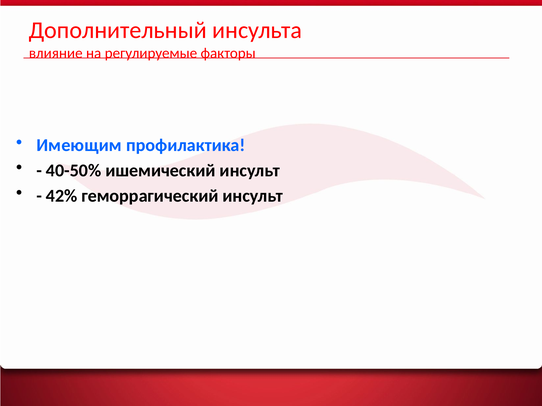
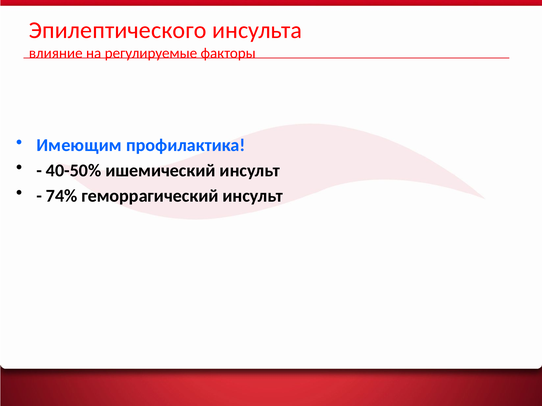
Дополнительный: Дополнительный -> Эпилептического (118, 30)
42%: 42% -> 74% (62, 196)
